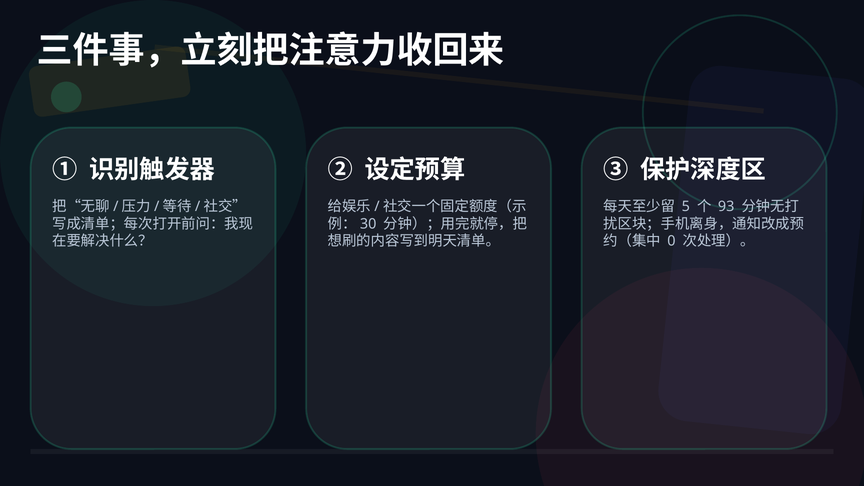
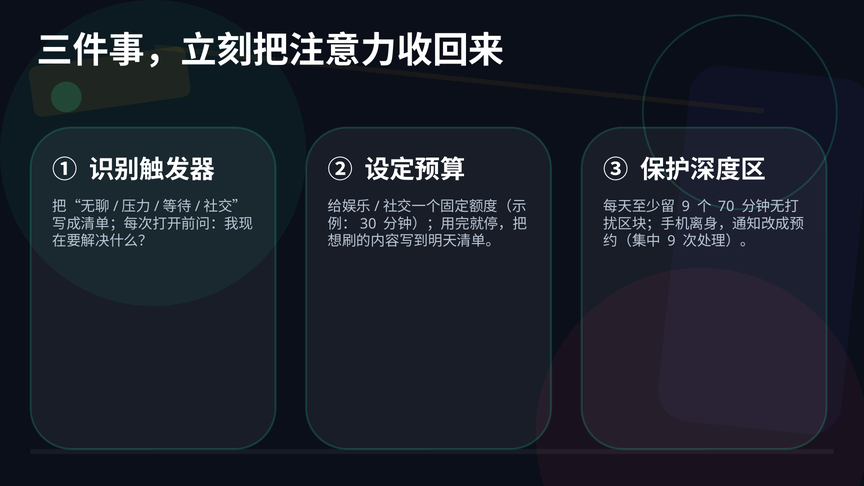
5: 5 -> 9 (686, 207)
93: 93 -> 70 (726, 207)
0: 0 -> 9 (671, 241)
